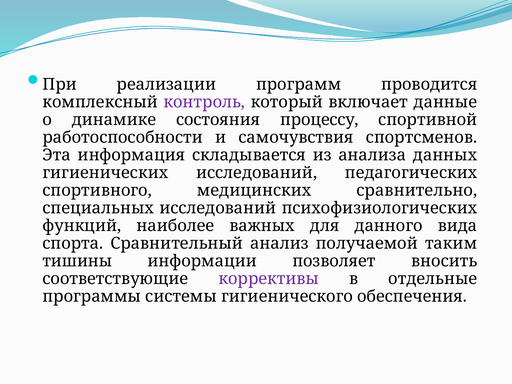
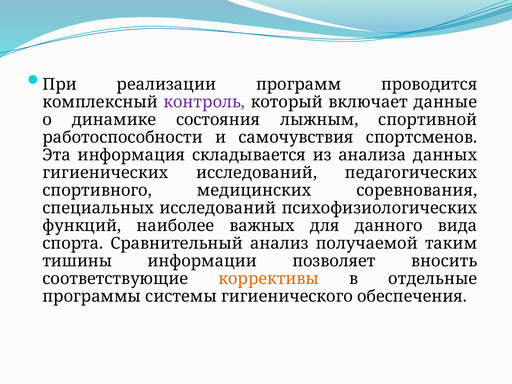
процессу: процессу -> лыжным (319, 120)
сравнительно: сравнительно -> соревнования (417, 190)
коррективы colour: purple -> orange (269, 279)
